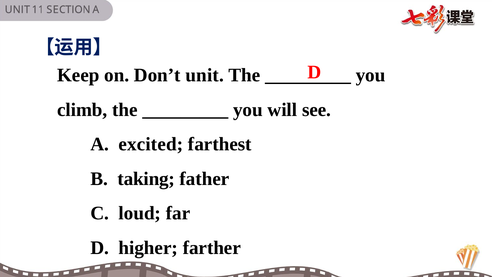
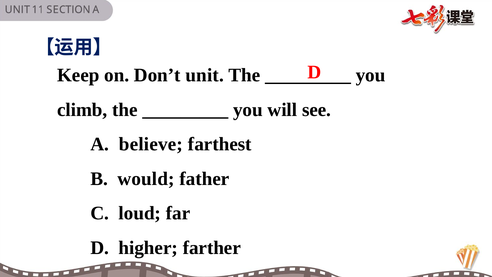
excited: excited -> believe (151, 144)
taking: taking -> would (146, 179)
